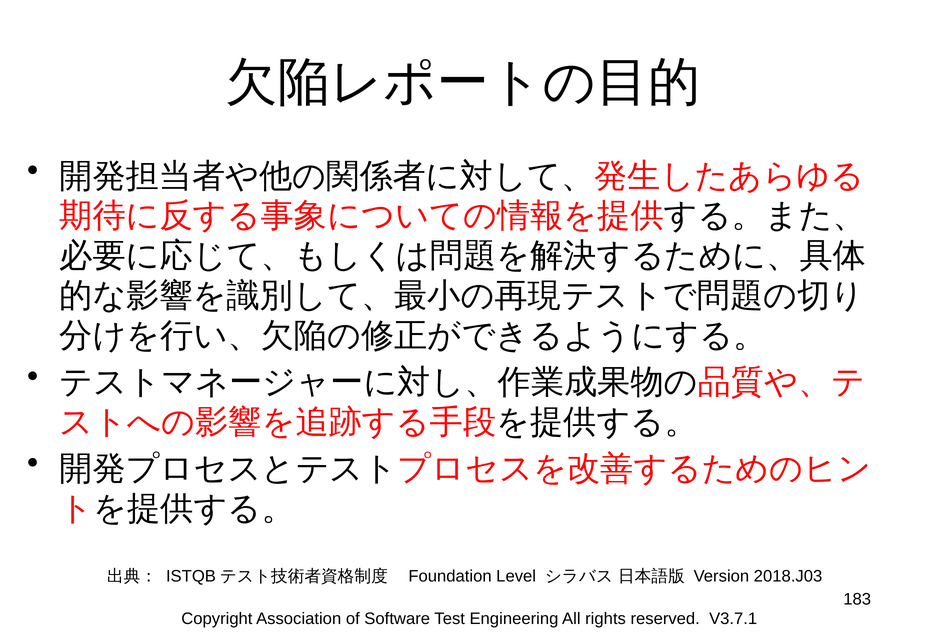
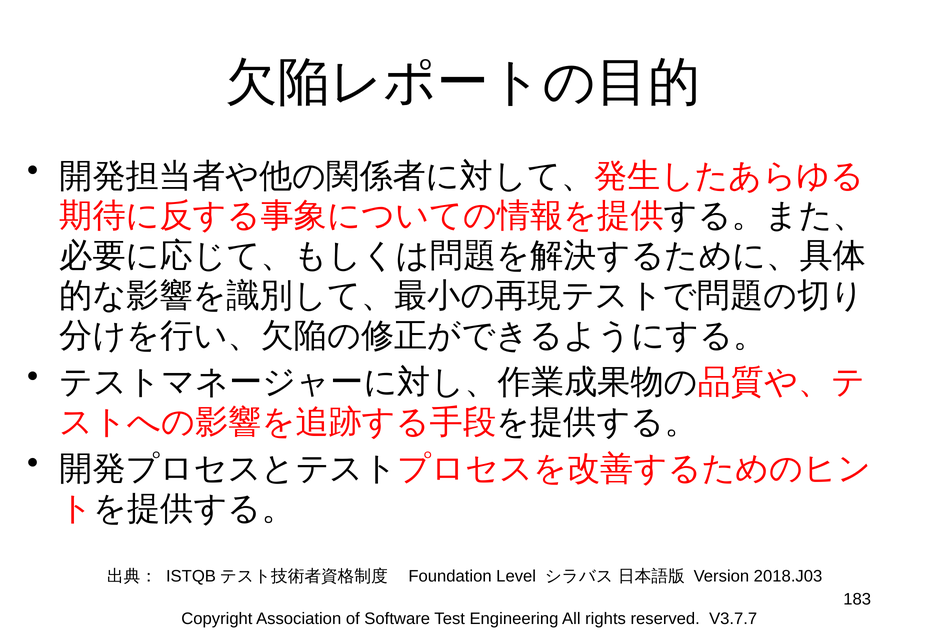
V3.7.1: V3.7.1 -> V3.7.7 (733, 619)
